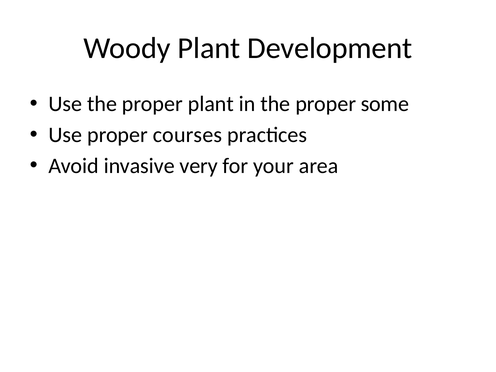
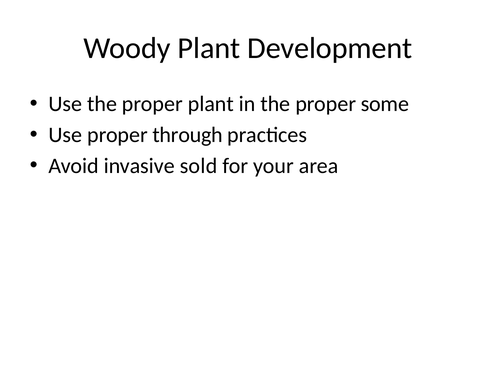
courses: courses -> through (188, 135)
very: very -> sold (199, 166)
